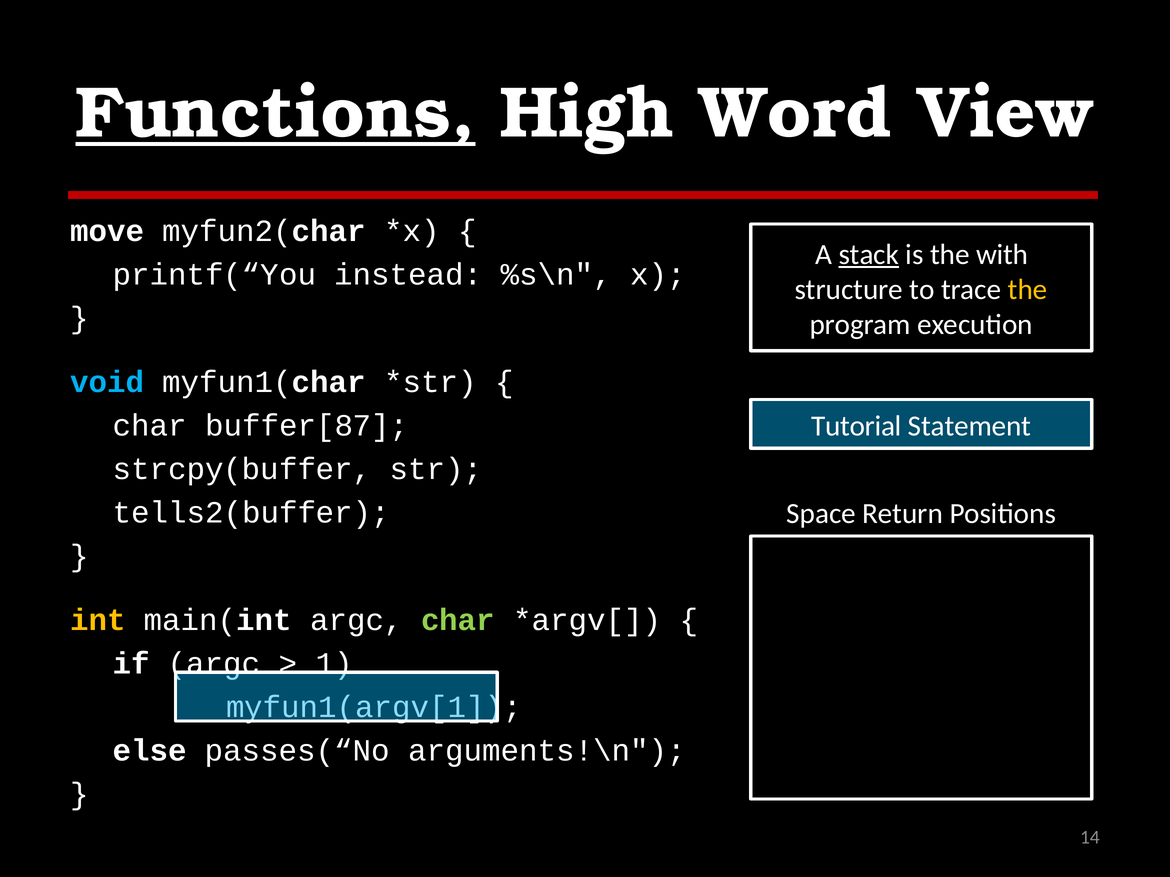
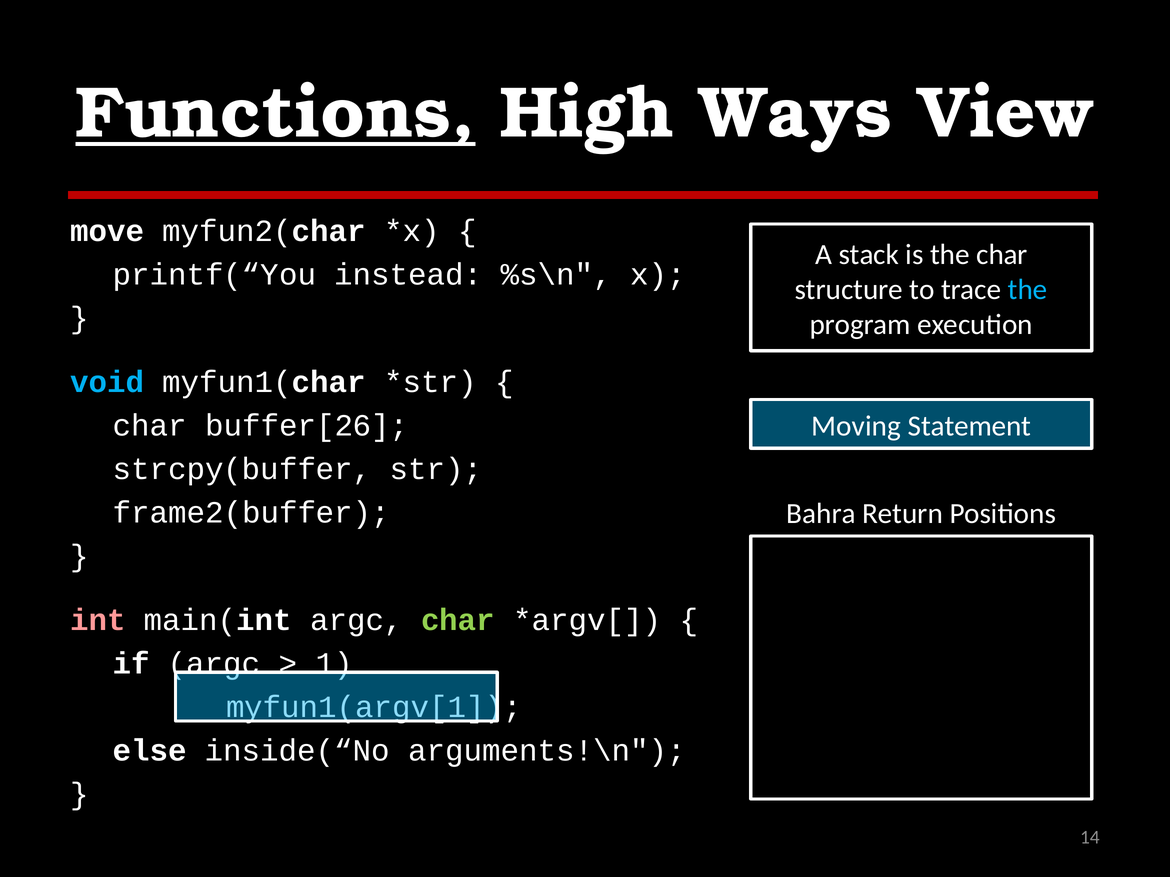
Word: Word -> Ways (796, 113)
stack underline: present -> none (869, 255)
the with: with -> char (1002, 255)
the colour: yellow -> light blue (1028, 290)
Tutorial: Tutorial -> Moving (856, 426)
buffer[87: buffer[87 -> buffer[26 (307, 426)
tells2(buffer: tells2(buffer -> frame2(buffer (251, 513)
Space: Space -> Bahra (821, 514)
int colour: yellow -> pink (98, 621)
passes(“No: passes(“No -> inside(“No (297, 751)
